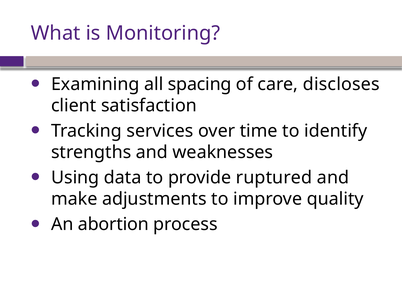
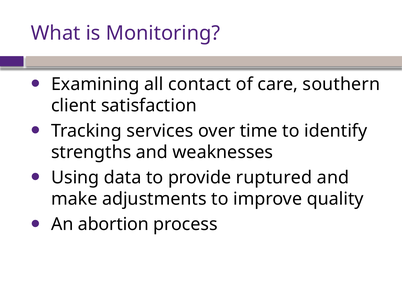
spacing: spacing -> contact (200, 84)
discloses: discloses -> southern (341, 84)
